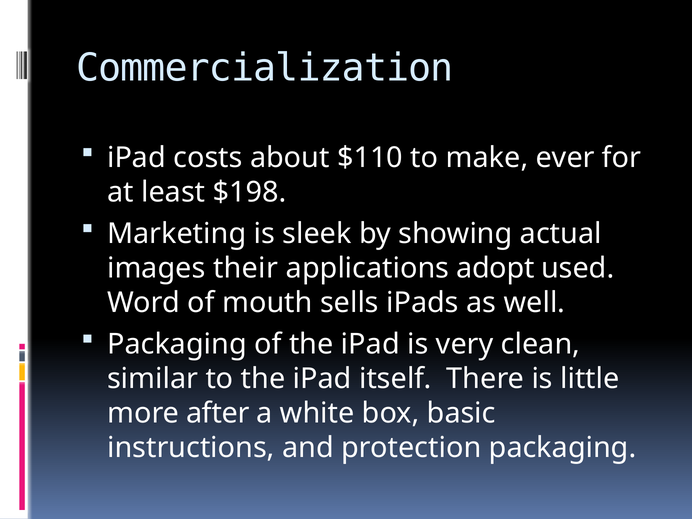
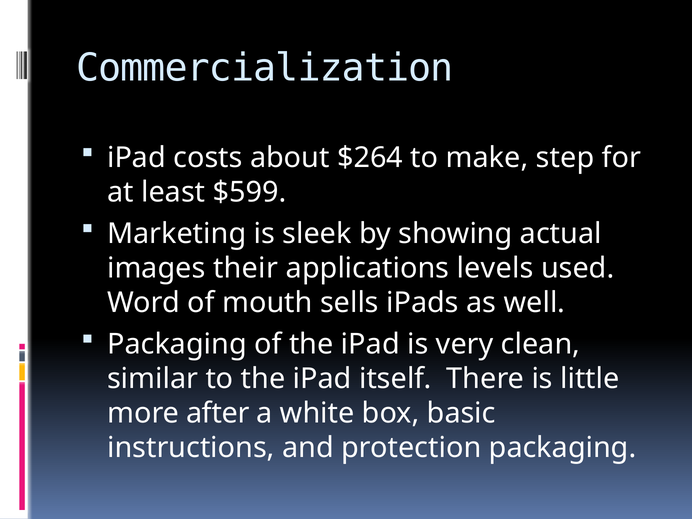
$110: $110 -> $264 (370, 158)
ever: ever -> step (565, 158)
$198: $198 -> $599 (250, 192)
adopt: adopt -> levels (495, 268)
